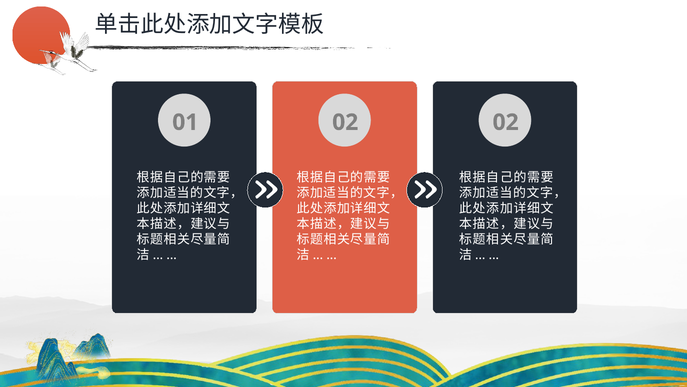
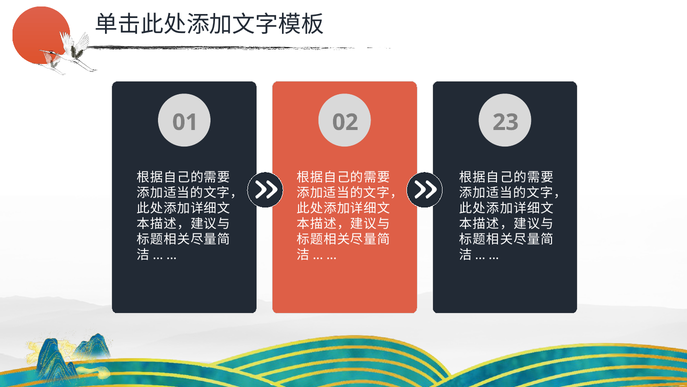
02 02: 02 -> 23 (506, 122)
